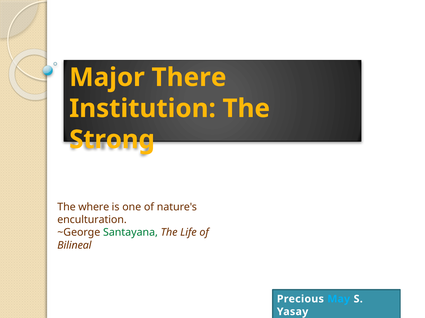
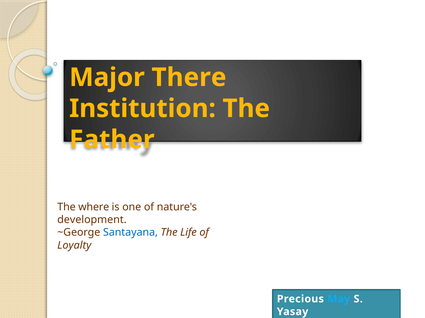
Strong: Strong -> Father (112, 140)
enculturation: enculturation -> development (92, 220)
Santayana colour: green -> blue (130, 233)
Bilineal: Bilineal -> Loyalty (74, 246)
